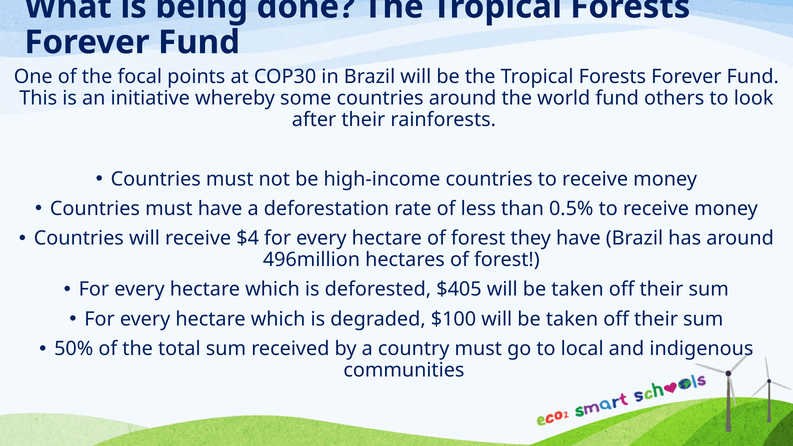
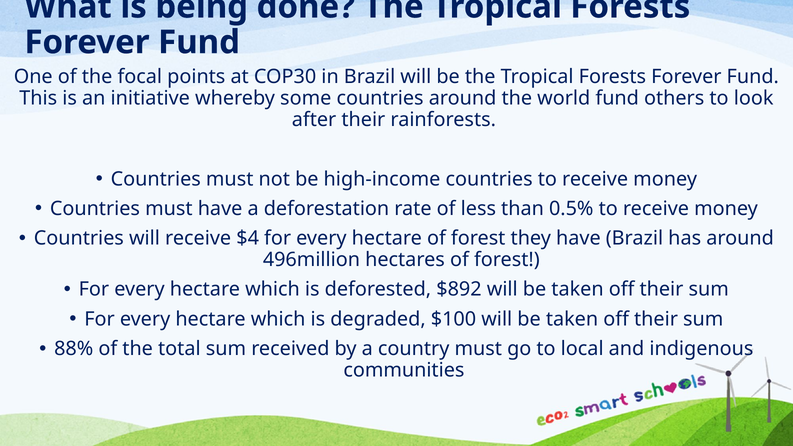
$405: $405 -> $892 (459, 289)
50%: 50% -> 88% (74, 349)
